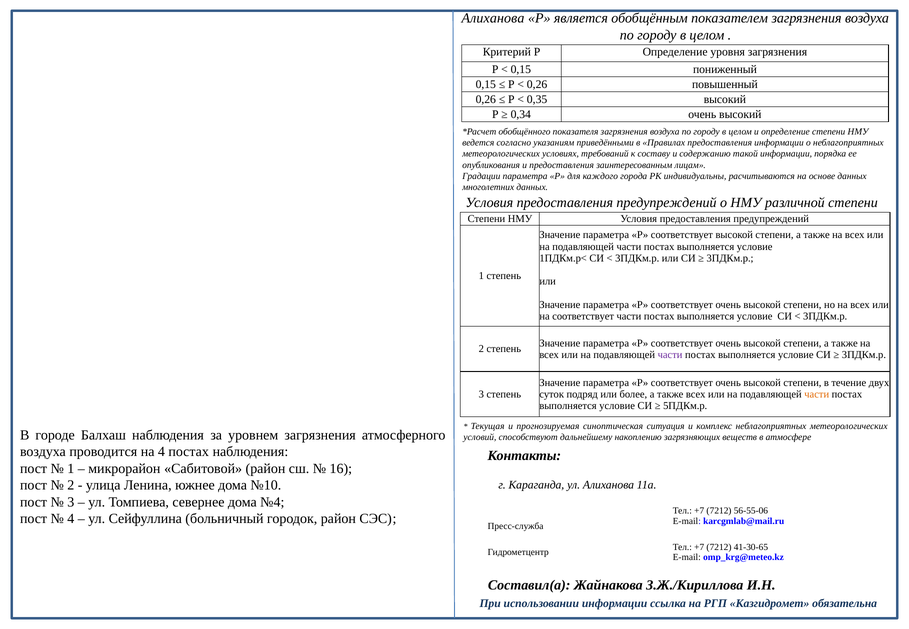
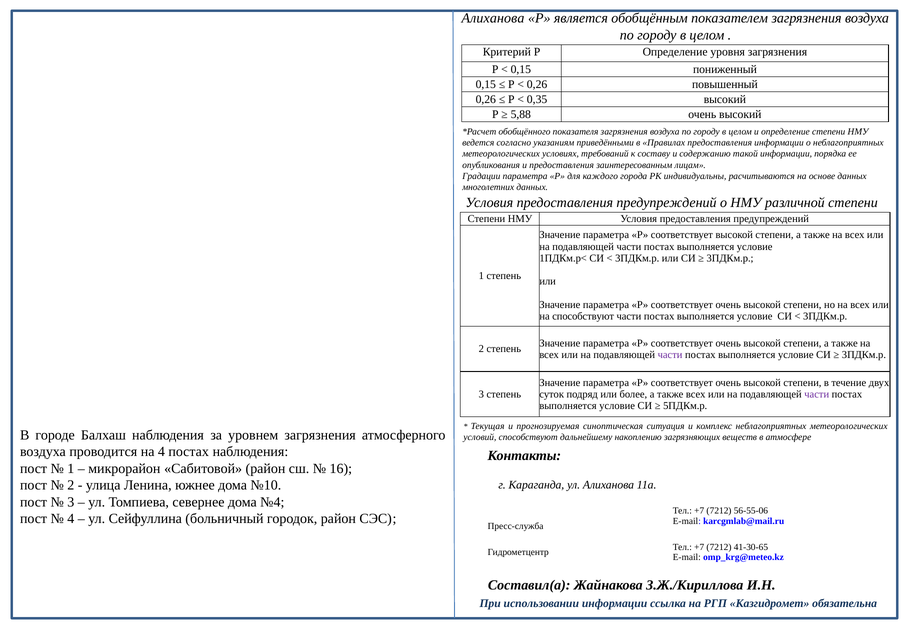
0,34: 0,34 -> 5,88 (521, 114)
на соответствует: соответствует -> способствуют (583, 317)
части colour: orange -> purple (817, 394)
